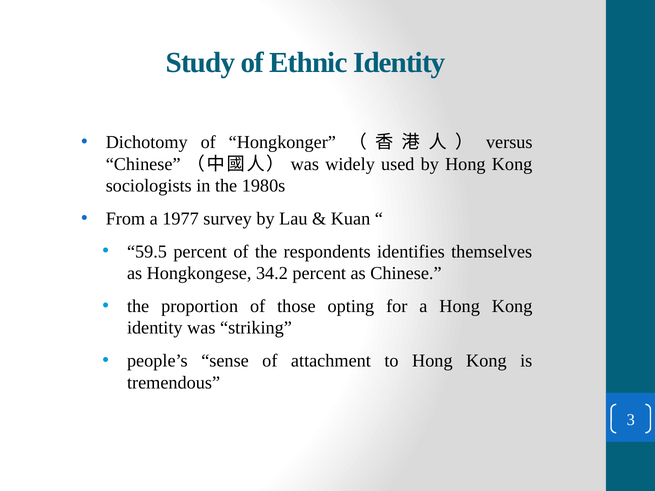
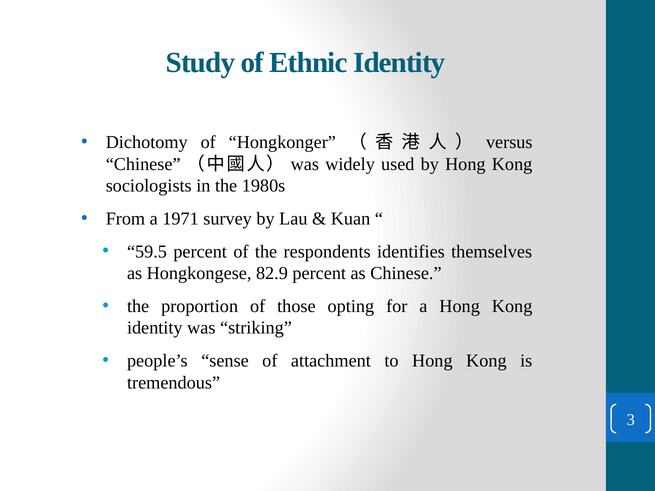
1977: 1977 -> 1971 (181, 219)
34.2: 34.2 -> 82.9 (272, 273)
